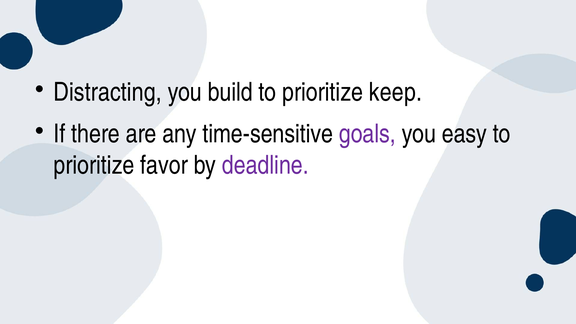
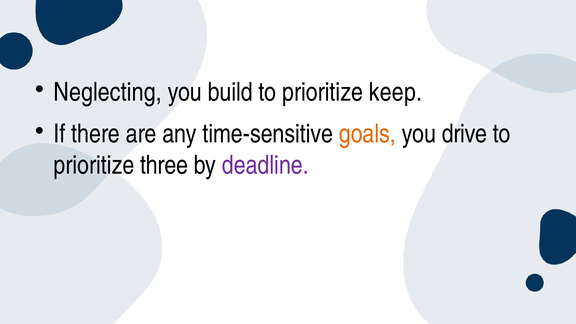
Distracting: Distracting -> Neglecting (108, 92)
goals colour: purple -> orange (367, 134)
easy: easy -> drive (464, 134)
favor: favor -> three (164, 165)
